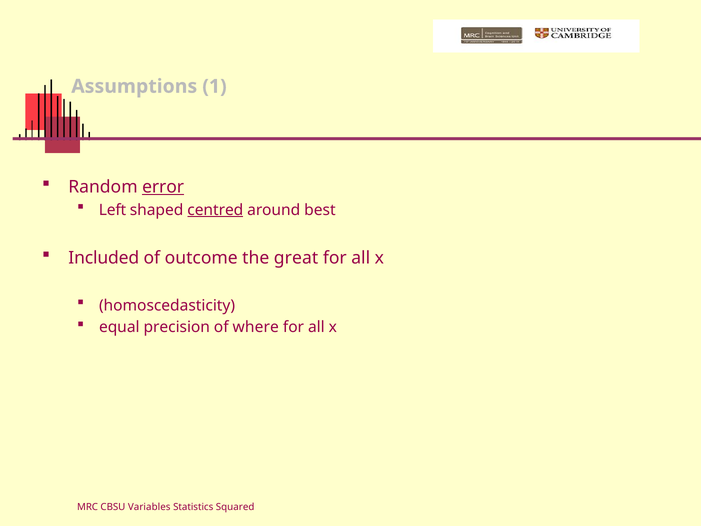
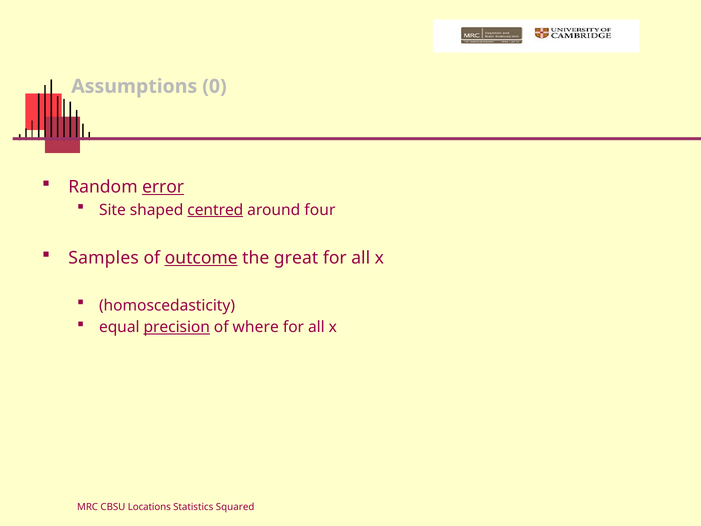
1: 1 -> 0 (214, 86)
Left: Left -> Site (112, 210)
best: best -> four (320, 210)
Included: Included -> Samples (104, 258)
outcome underline: none -> present (201, 258)
precision underline: none -> present (177, 327)
Variables: Variables -> Locations (149, 507)
